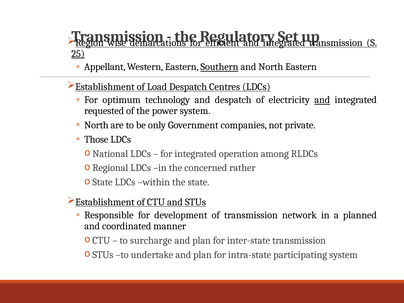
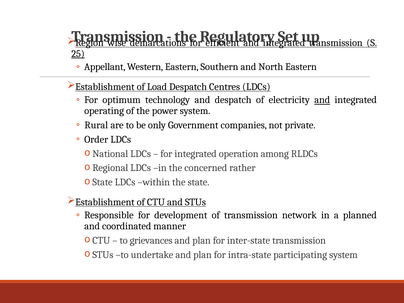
Southern underline: present -> none (219, 67)
requested: requested -> operating (104, 111)
North: North -> Rural (96, 125)
Those: Those -> Order (96, 139)
surcharge: surcharge -> grievances (151, 240)
